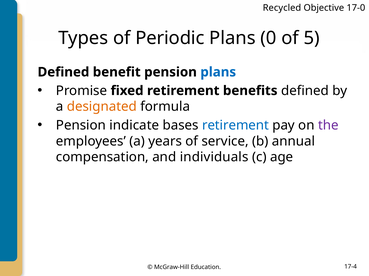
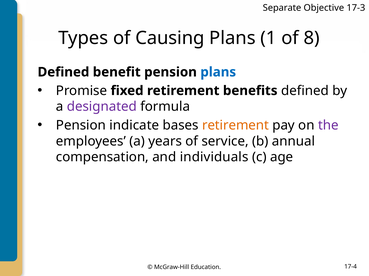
Recycled: Recycled -> Separate (282, 8)
17-0: 17-0 -> 17-3 (356, 8)
Periodic: Periodic -> Causing (170, 38)
0: 0 -> 1 (268, 38)
5: 5 -> 8 (312, 38)
designated colour: orange -> purple (102, 107)
retirement colour: blue -> orange (235, 126)
